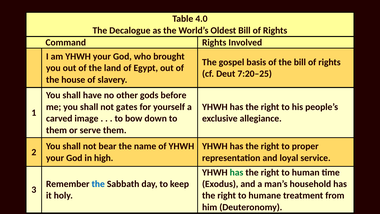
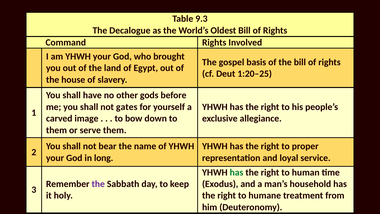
4.0: 4.0 -> 9.3 (201, 19)
7:20–25: 7:20–25 -> 1:20–25 (255, 74)
high: high -> long (104, 158)
the colour: blue -> purple (98, 184)
